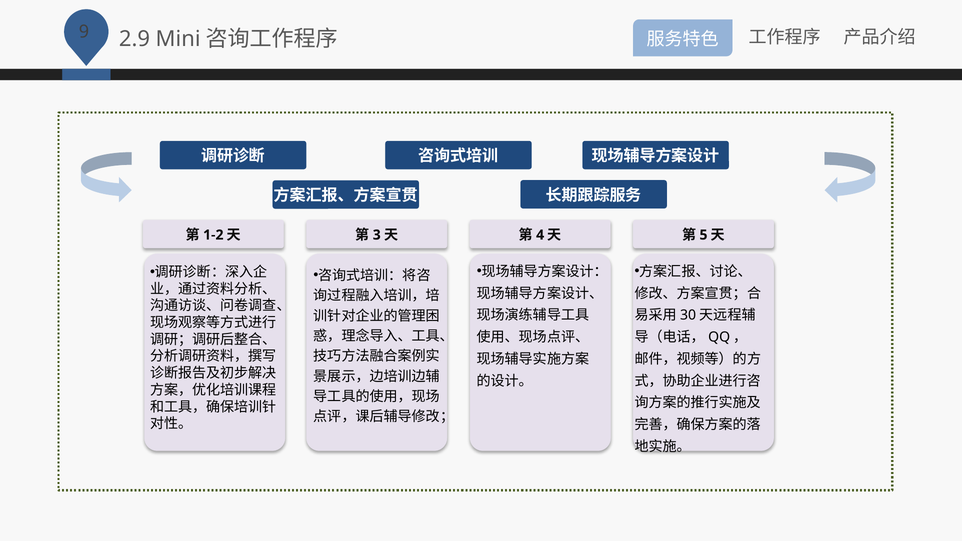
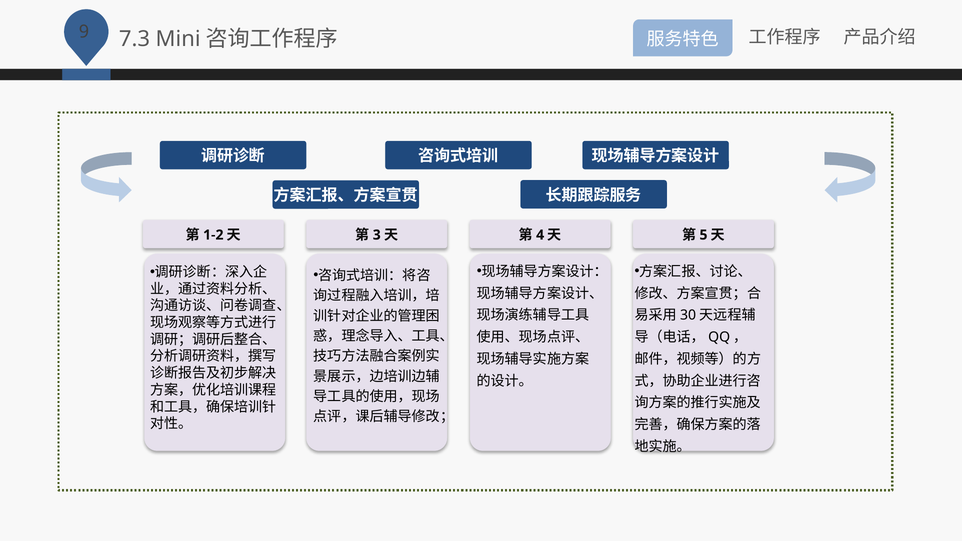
2.9: 2.9 -> 7.3 (134, 39)
